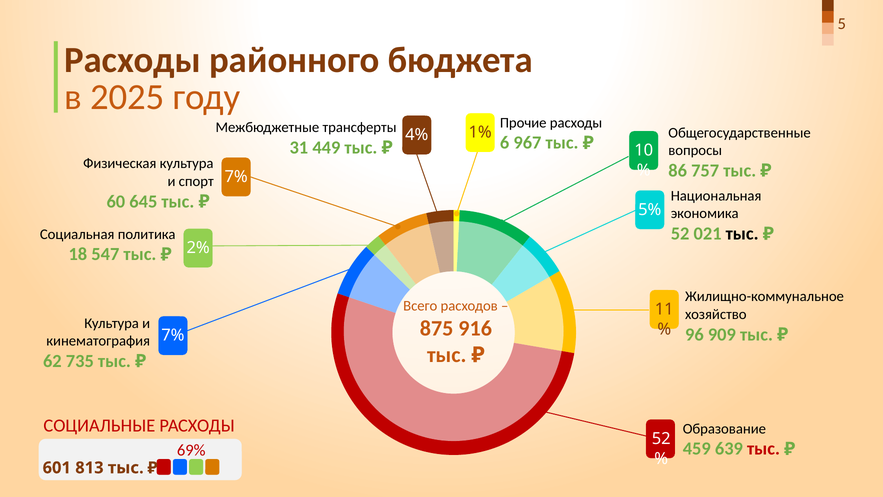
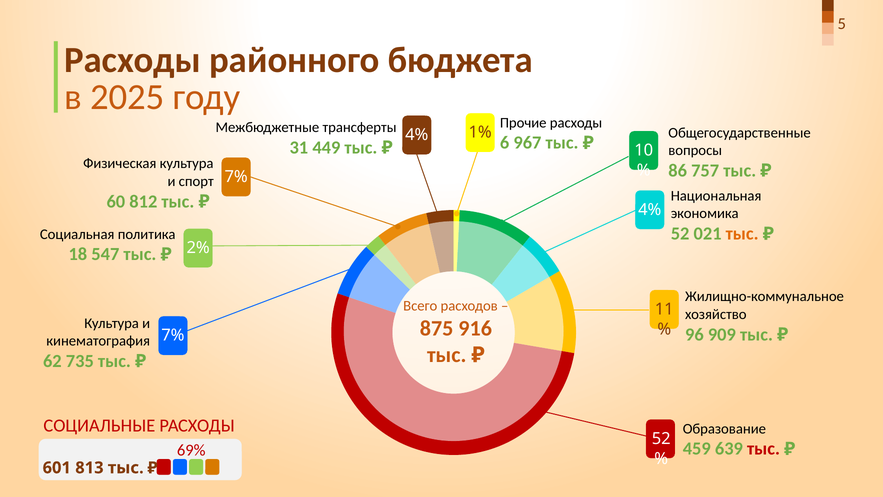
645: 645 -> 812 (143, 201)
5%: 5% -> 4% (650, 210)
тыс colour: black -> orange (742, 234)
